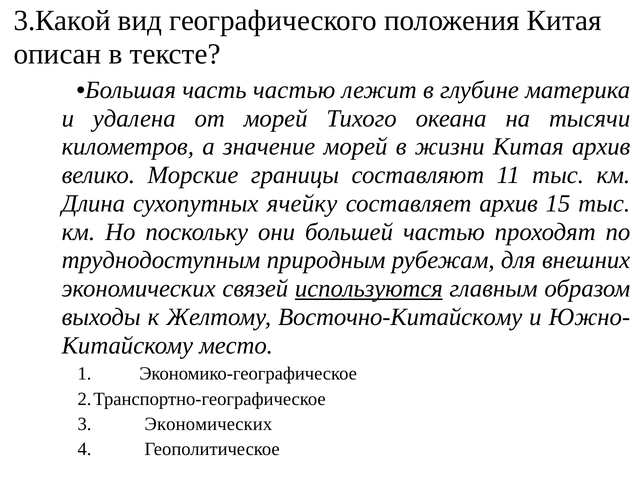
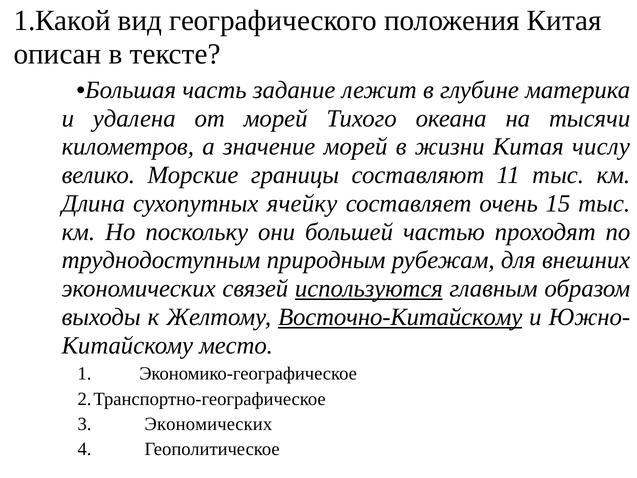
3.Какой: 3.Какой -> 1.Какой (62, 21)
часть частью: частью -> задание (294, 90)
Китая архив: архив -> числу (601, 147)
составляет архив: архив -> очень (509, 203)
Восточно-Китайскому underline: none -> present (400, 317)
